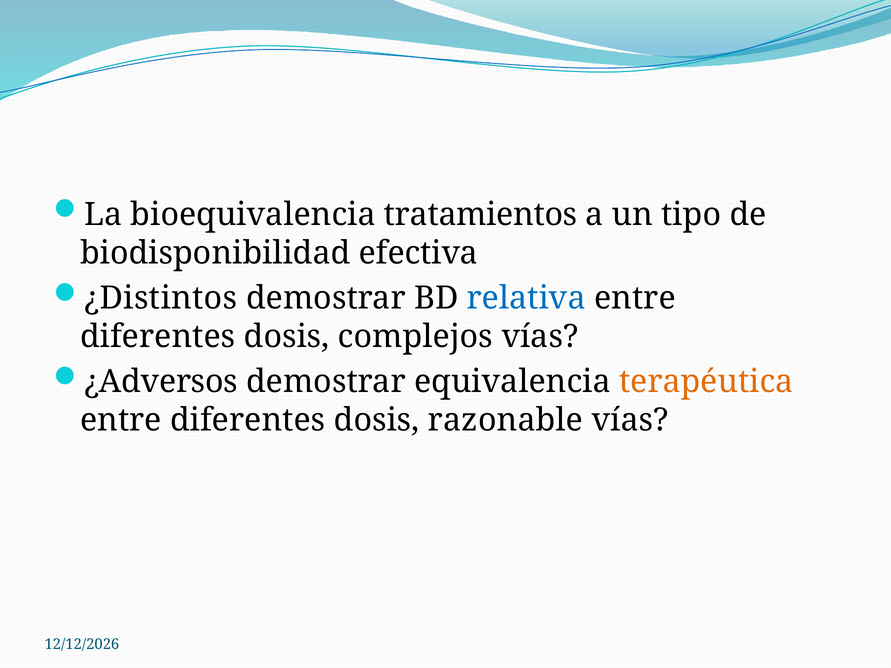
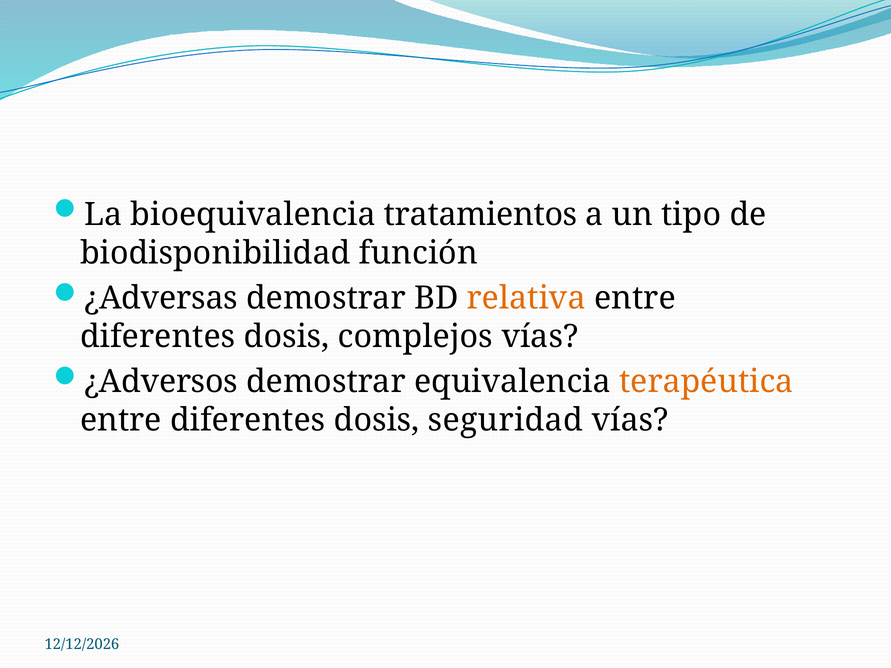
efectiva: efectiva -> función (418, 253)
¿Distintos: ¿Distintos -> ¿Adversas (161, 298)
relativa colour: blue -> orange (526, 298)
razonable: razonable -> seguridad (505, 420)
